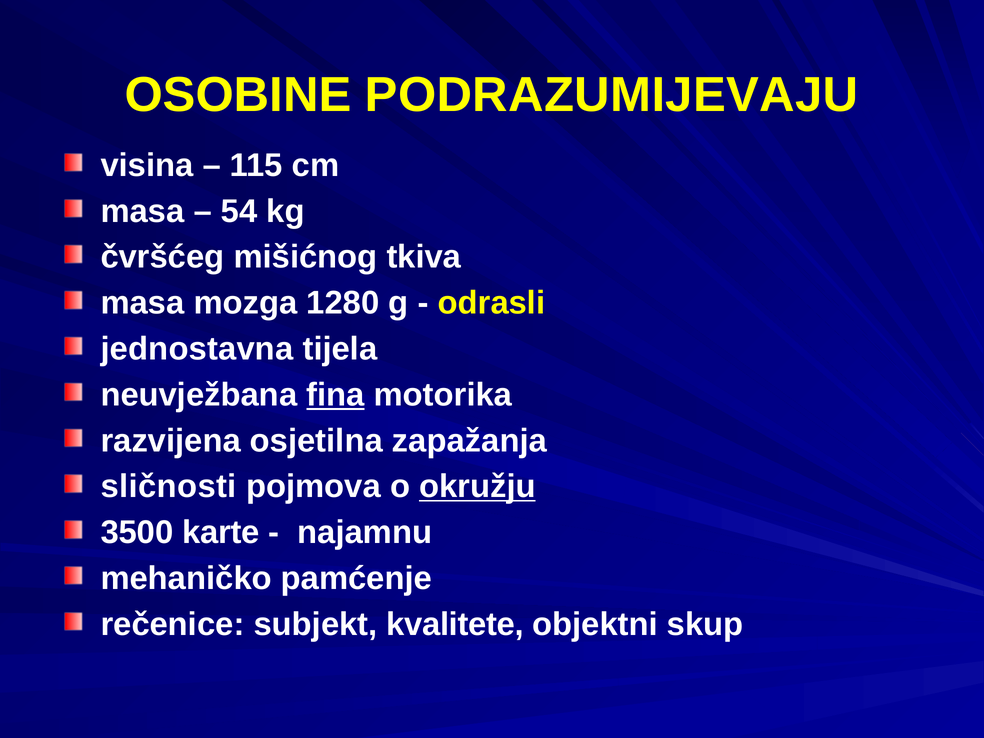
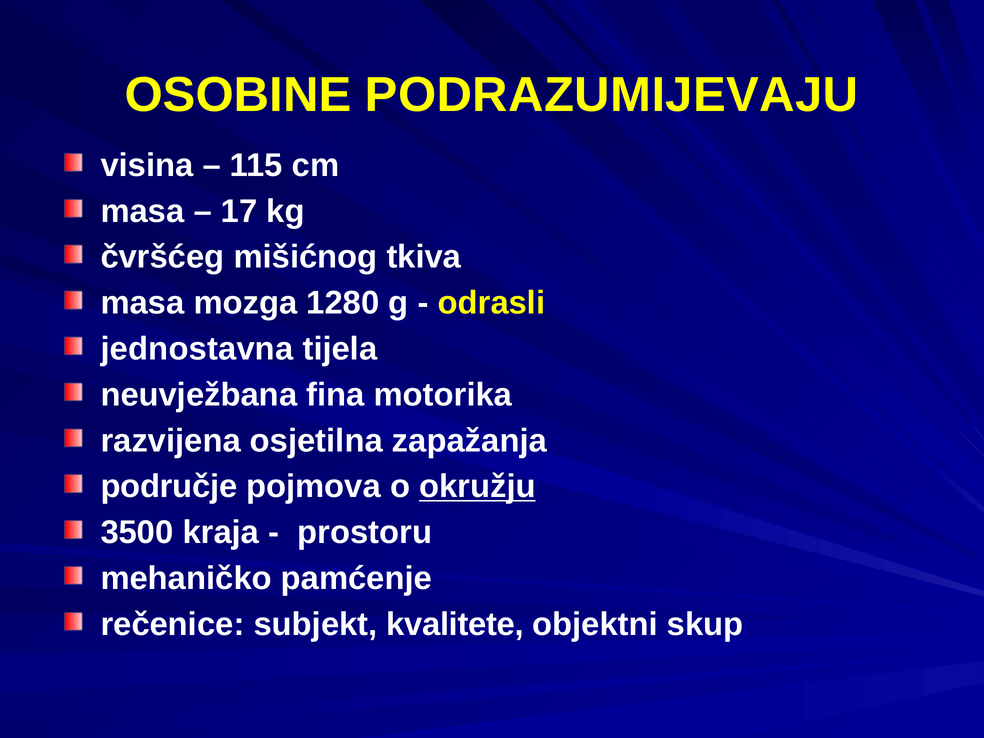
54: 54 -> 17 (239, 211)
fina underline: present -> none (335, 395)
sličnosti: sličnosti -> područje (169, 487)
karte: karte -> kraja (221, 533)
najamnu: najamnu -> prostoru (365, 533)
